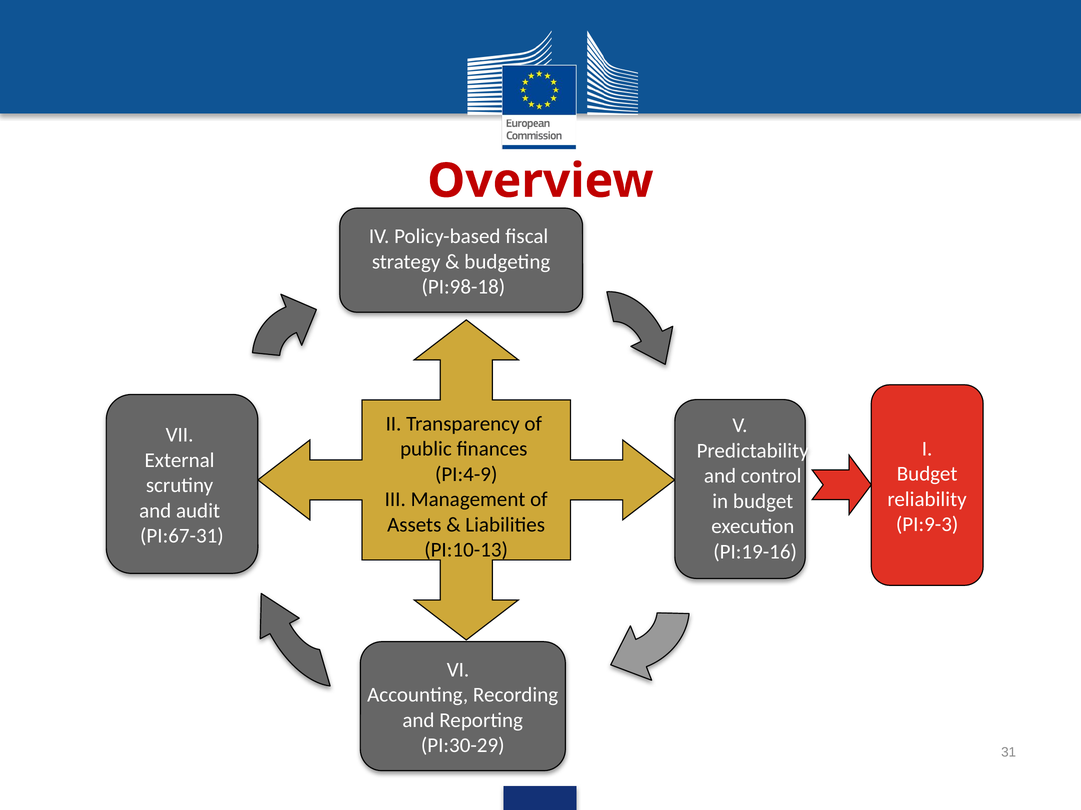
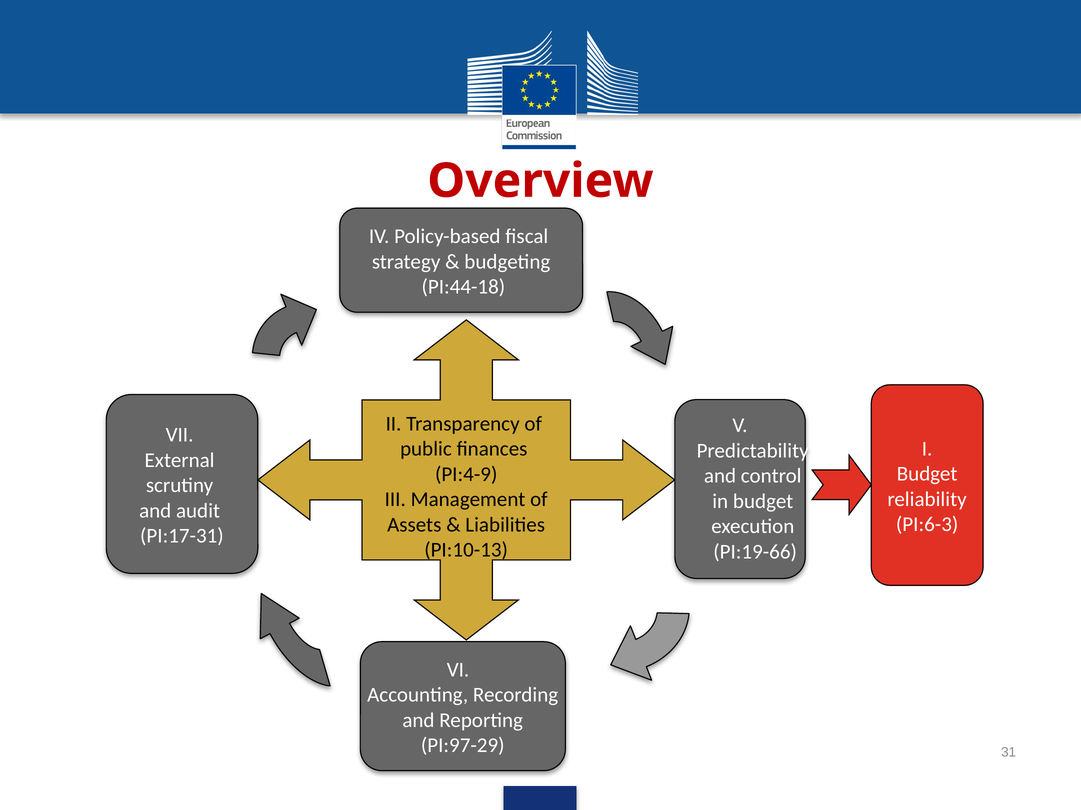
PI:98-18: PI:98-18 -> PI:44-18 (463, 287)
PI:9-3: PI:9-3 -> PI:6-3 (927, 525)
PI:67-31: PI:67-31 -> PI:17-31 (182, 536)
PI:19-16: PI:19-16 -> PI:19-66 (755, 552)
PI:30-29: PI:30-29 -> PI:97-29 (463, 746)
